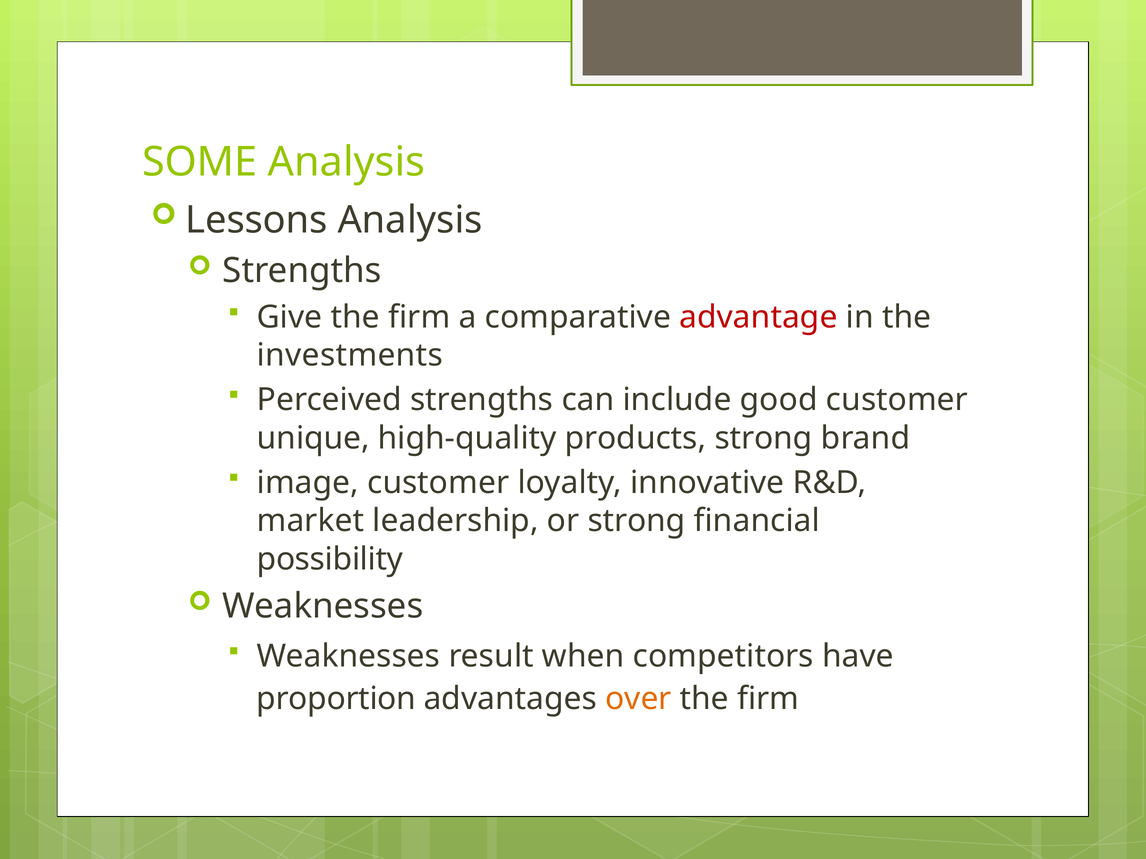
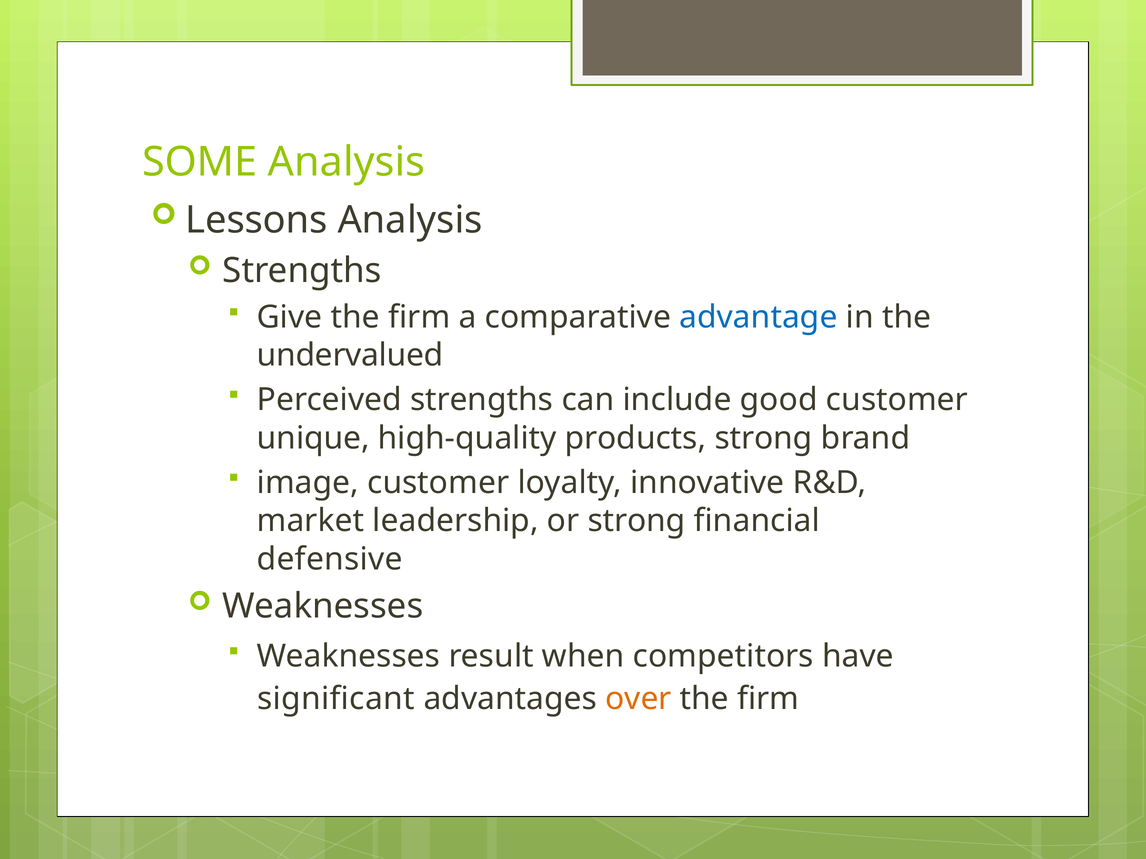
advantage colour: red -> blue (758, 317)
investments: investments -> undervalued (350, 355)
possibility: possibility -> defensive (330, 560)
proportion: proportion -> significant (336, 699)
